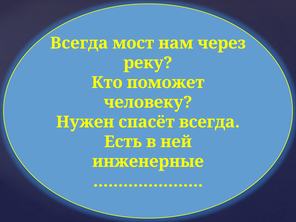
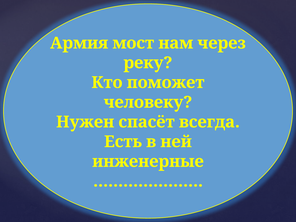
Всегда: Всегда -> Армия (79, 43)
